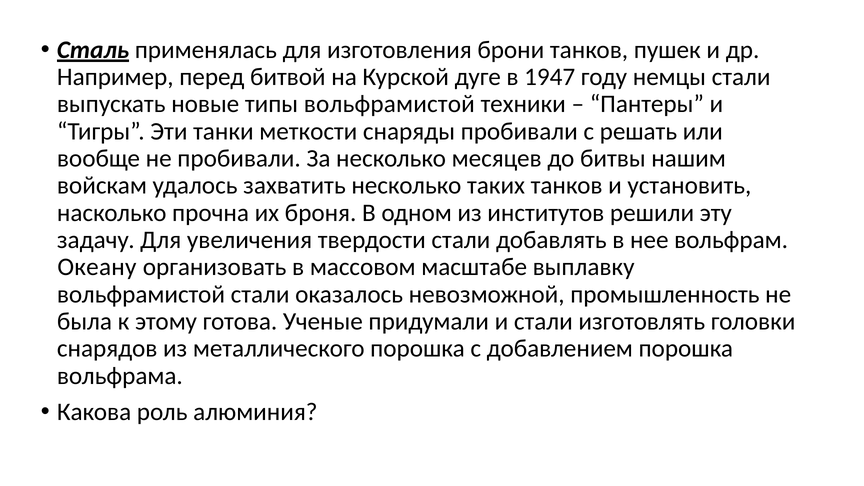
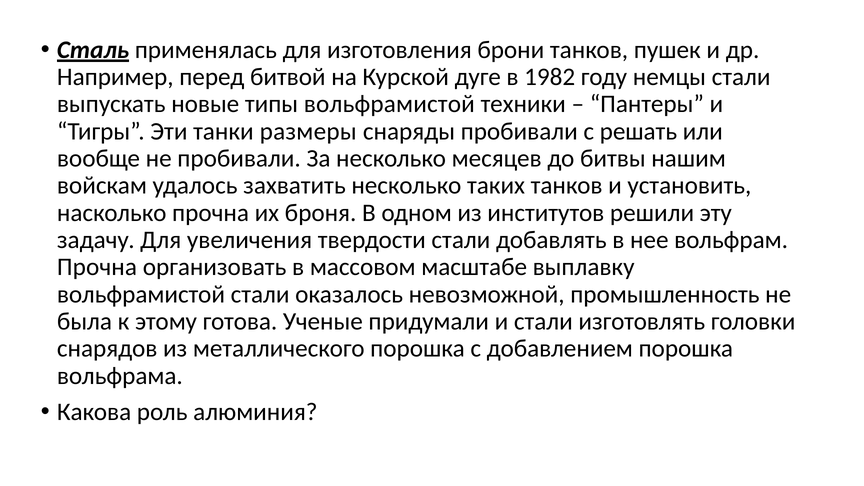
1947: 1947 -> 1982 (550, 77)
меткости: меткости -> размеры (308, 131)
Океану: Океану -> Прочна (97, 267)
